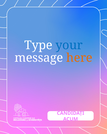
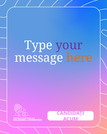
your colour: blue -> purple (69, 45)
